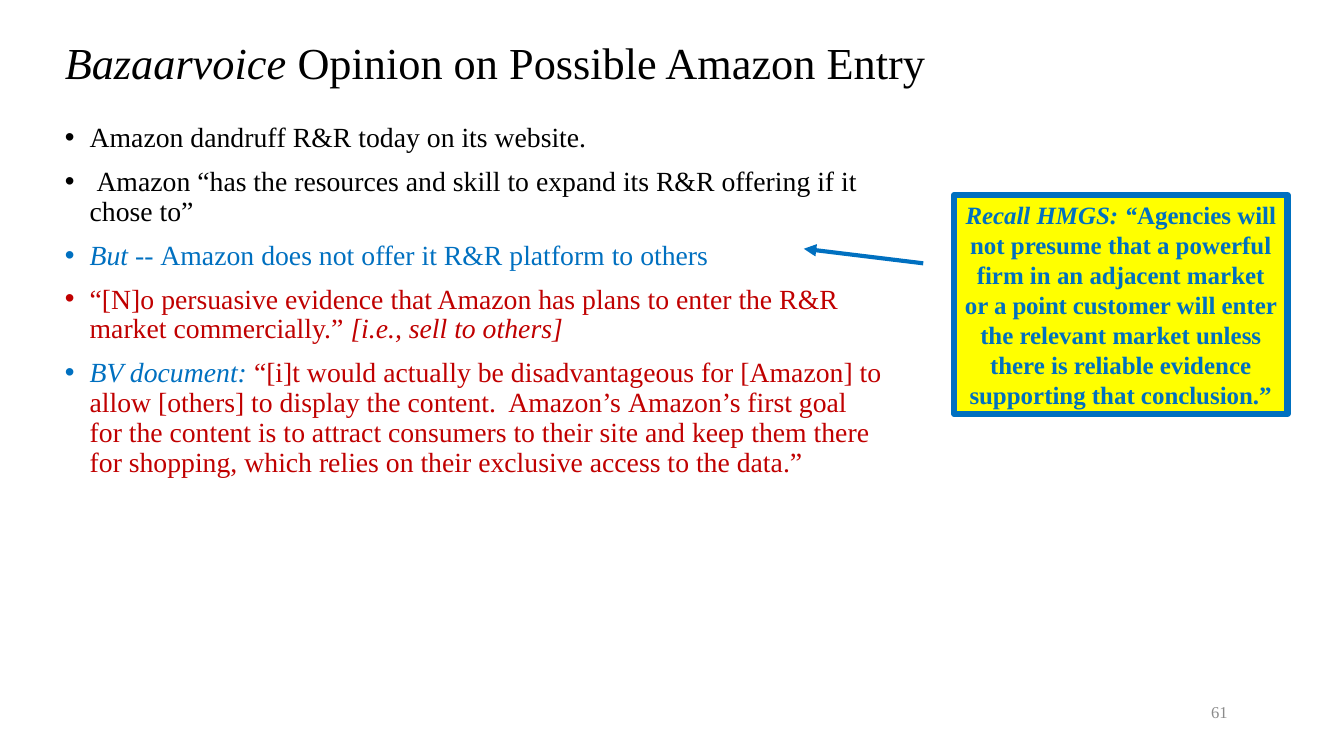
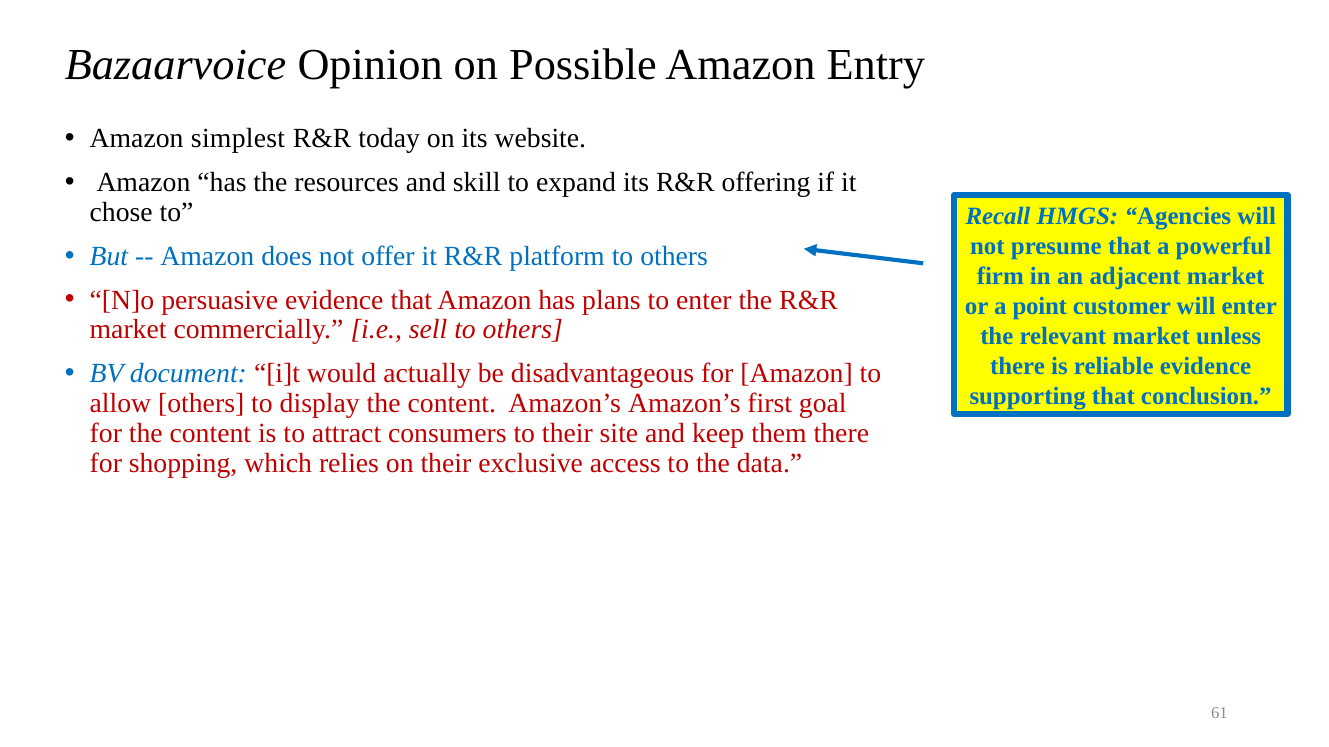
dandruff: dandruff -> simplest (238, 139)
